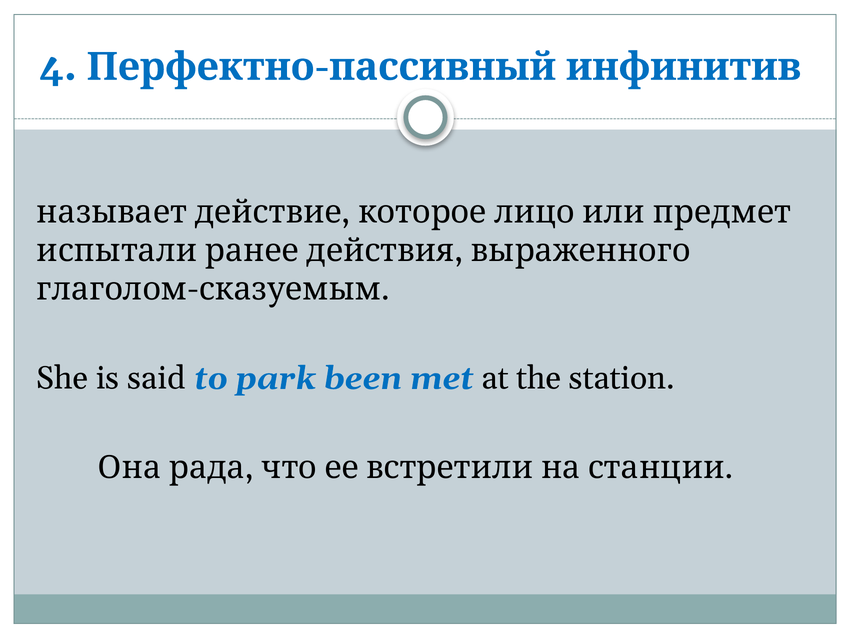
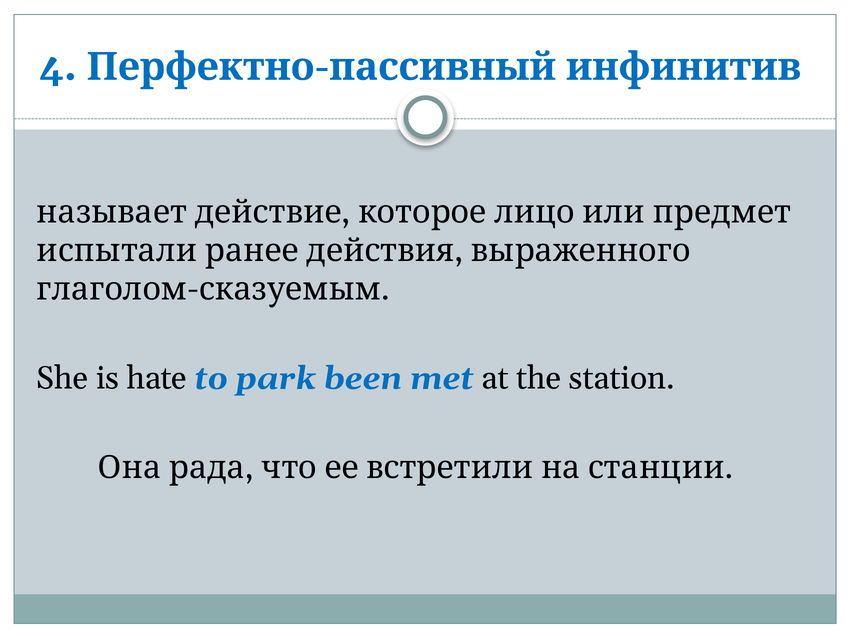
said: said -> hate (157, 379)
